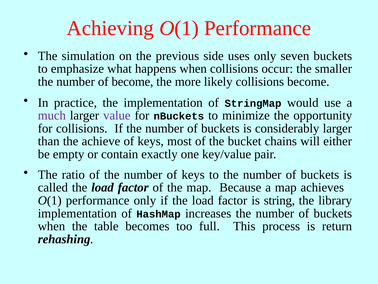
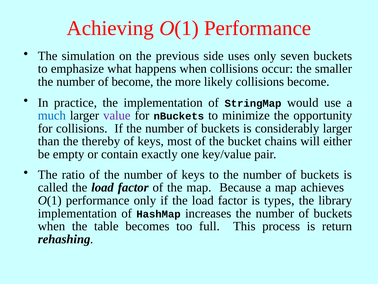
much colour: purple -> blue (52, 115)
achieve: achieve -> thereby (101, 141)
string: string -> types (279, 200)
